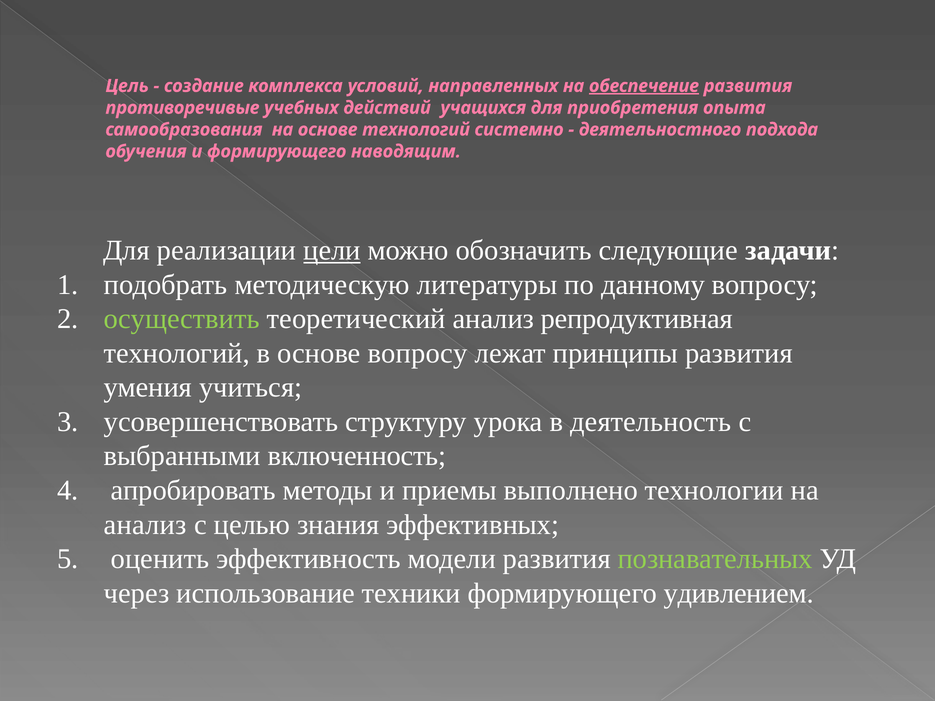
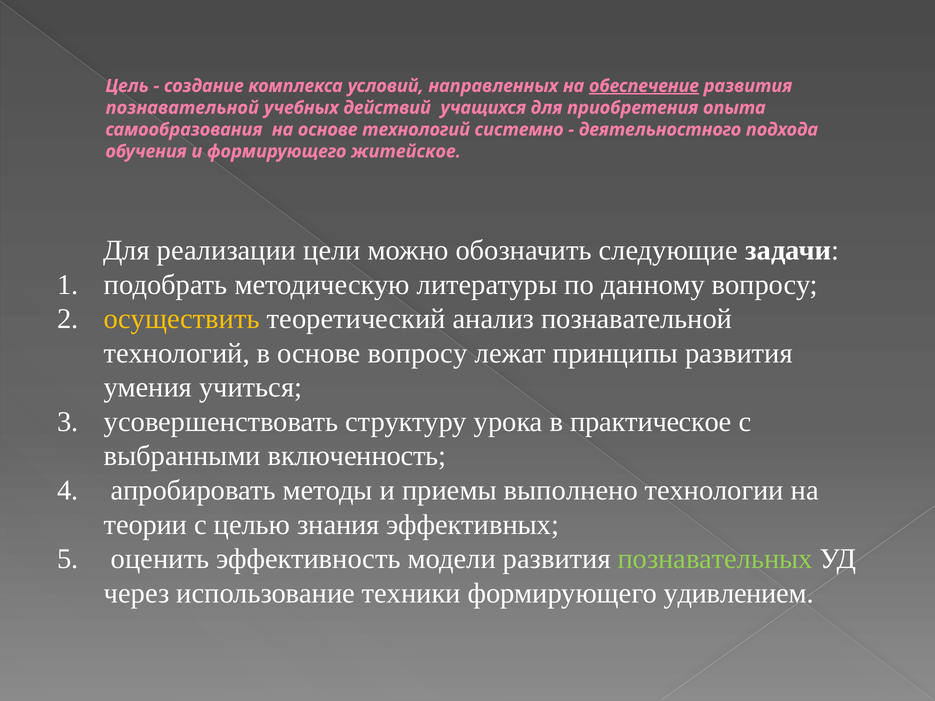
противоречивые: противоречивые -> познавательной (182, 108)
наводящим: наводящим -> житейское (406, 151)
цели underline: present -> none (332, 251)
осуществить colour: light green -> yellow (182, 319)
анализ репродуктивная: репродуктивная -> познавательной (637, 319)
деятельность: деятельность -> практическое (651, 422)
анализ: анализ -> теории (146, 525)
